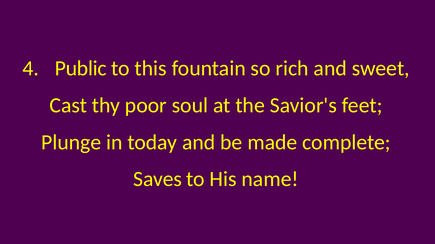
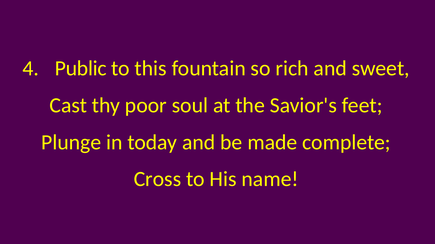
Saves: Saves -> Cross (157, 180)
